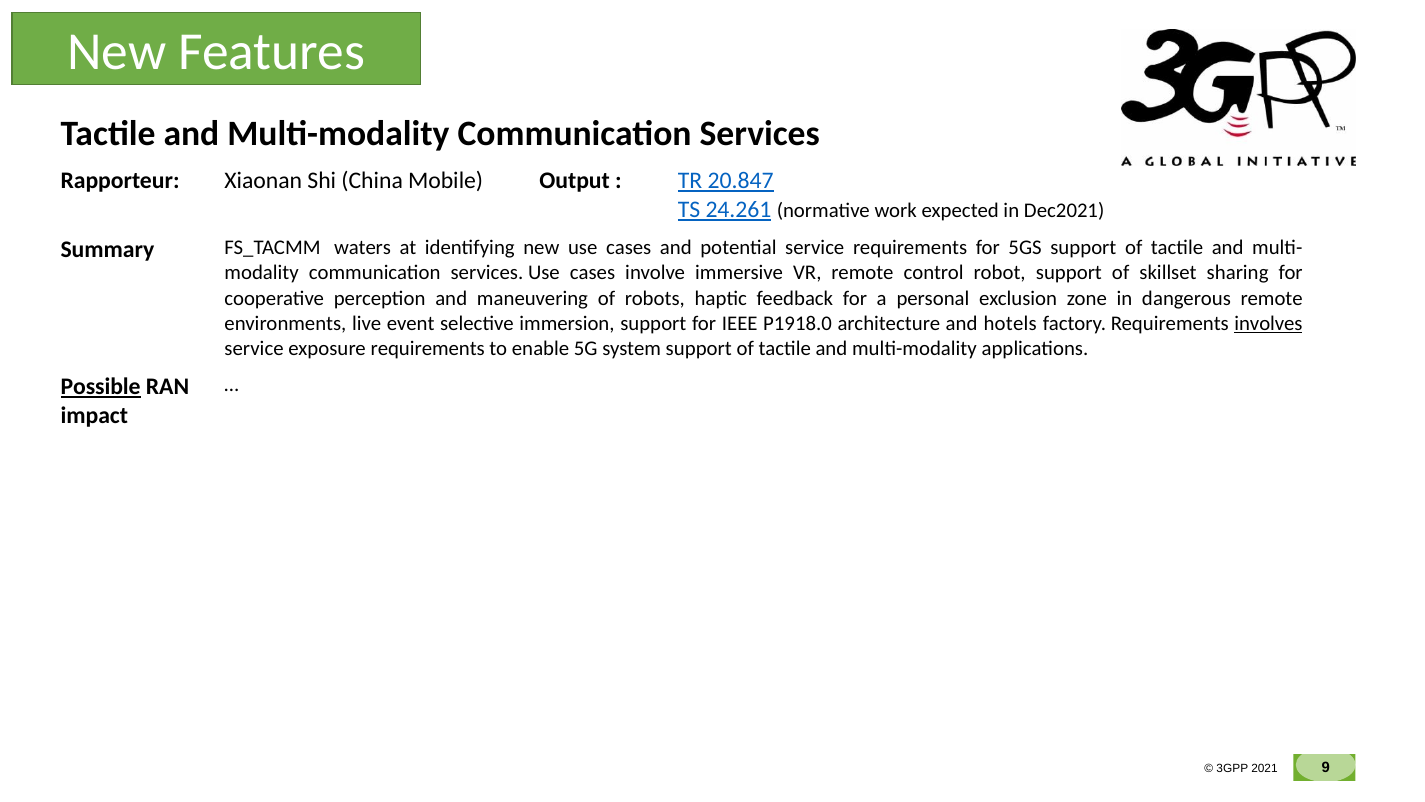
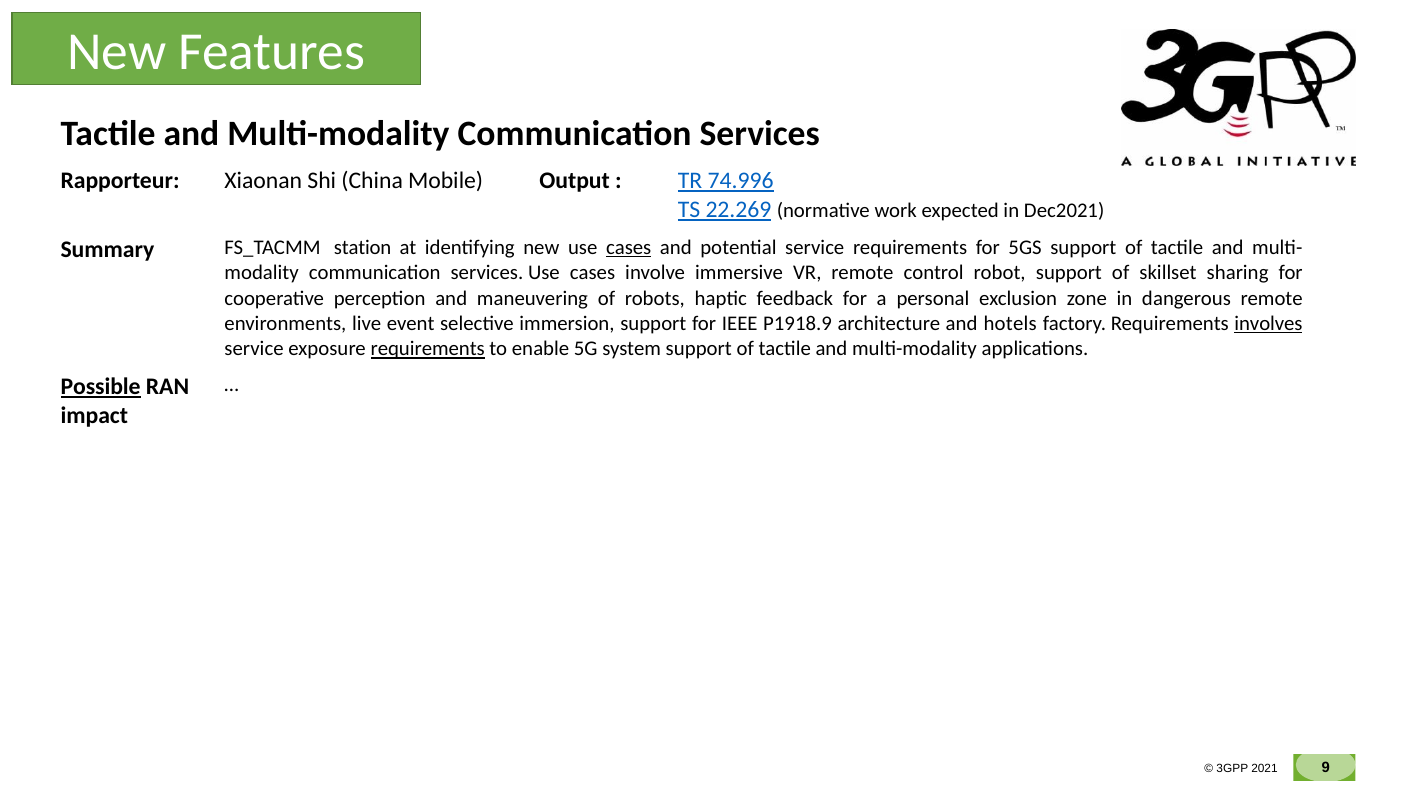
20.847: 20.847 -> 74.996 (741, 181)
24.261: 24.261 -> 22.269 (738, 210)
waters: waters -> station (363, 248)
cases underline: none -> present (629, 248)
P1918.0: P1918.0 -> P1918.9 (798, 323)
requirements underline: none -> present (428, 349)
